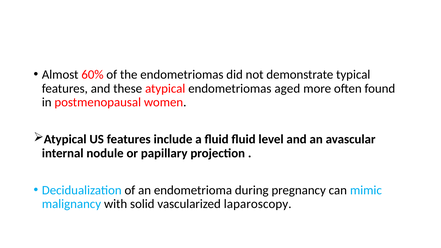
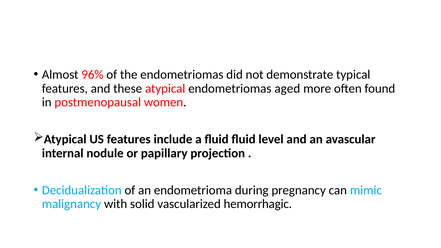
60%: 60% -> 96% (92, 75)
laparoscopy: laparoscopy -> hemorrhagic (258, 204)
